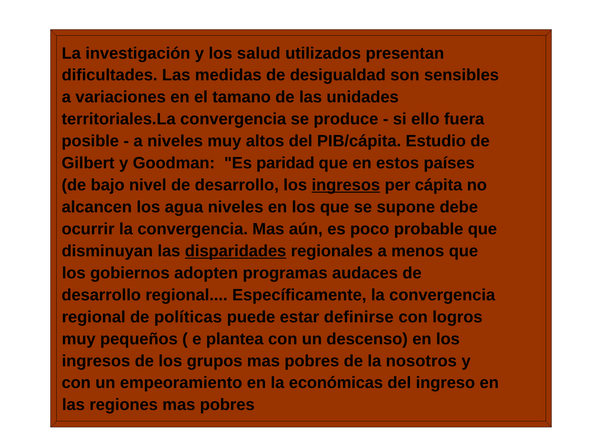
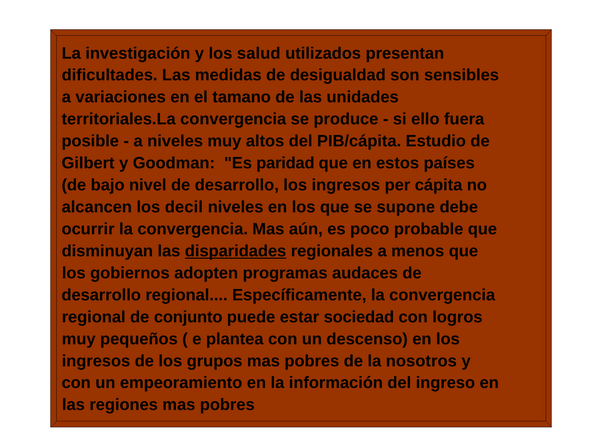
ingresos underline: present -> none (346, 185)
agua: agua -> decil (184, 207)
políticas: políticas -> conjunto (188, 316)
definirse: definirse -> sociedad (359, 316)
económicas: económicas -> información (336, 382)
